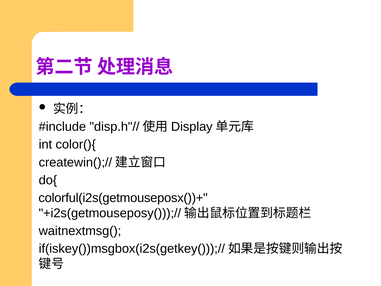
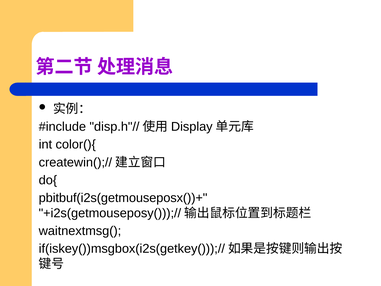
colorful(i2s(getmouseposx())+: colorful(i2s(getmouseposx())+ -> pbitbuf(i2s(getmouseposx())+ (123, 198)
